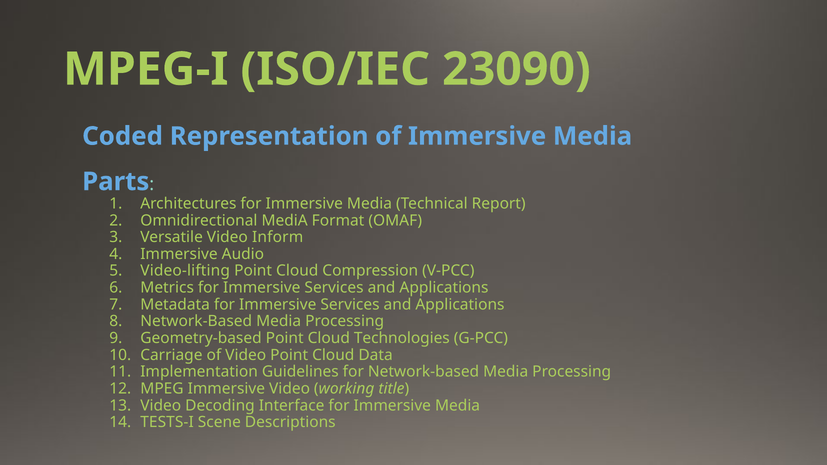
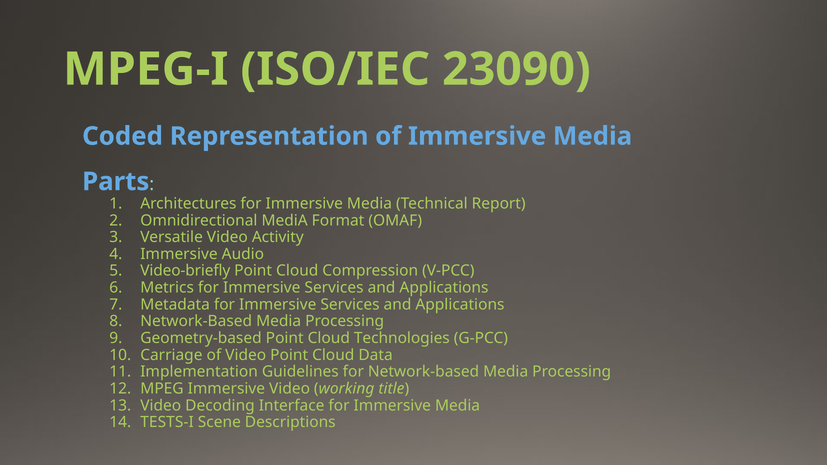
Inform: Inform -> Activity (278, 237)
Video-lifting: Video-lifting -> Video-briefly (185, 271)
